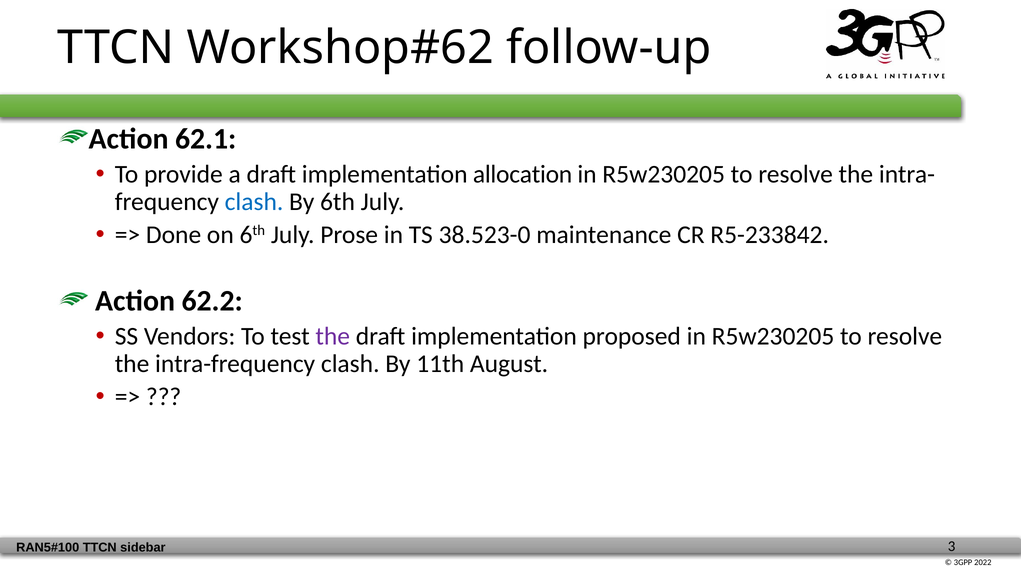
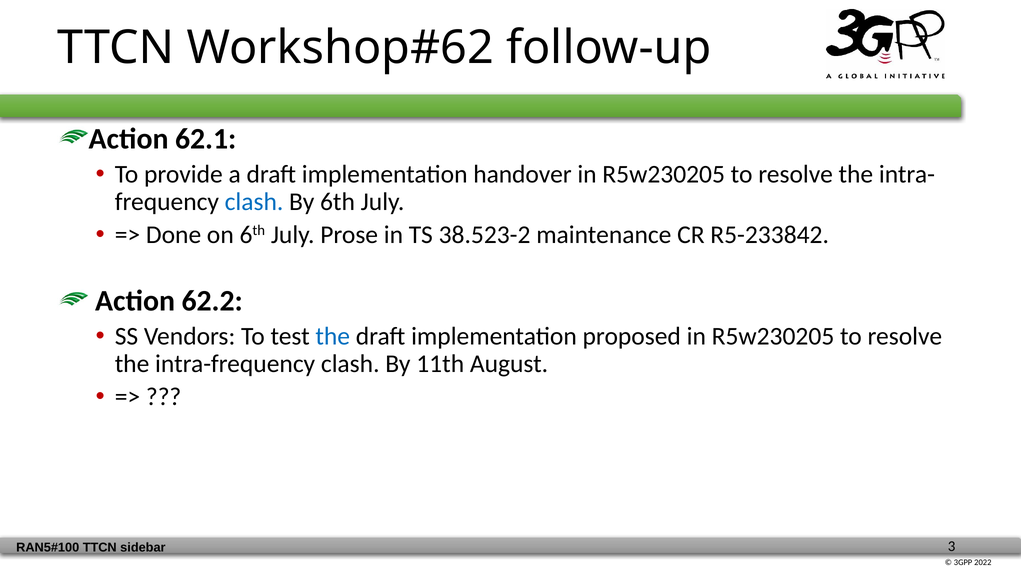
allocation: allocation -> handover (522, 174)
38.523-0: 38.523-0 -> 38.523-2 (485, 234)
the colour: purple -> blue (333, 336)
